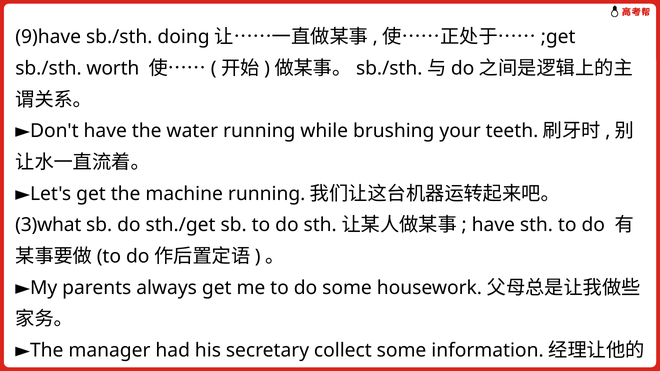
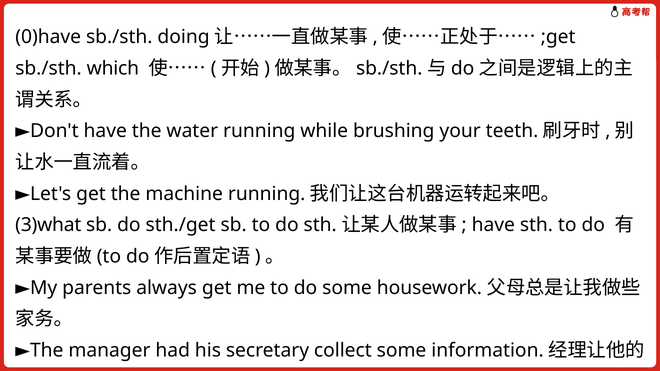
9)have: 9)have -> 0)have (48, 37)
worth: worth -> which (113, 68)
